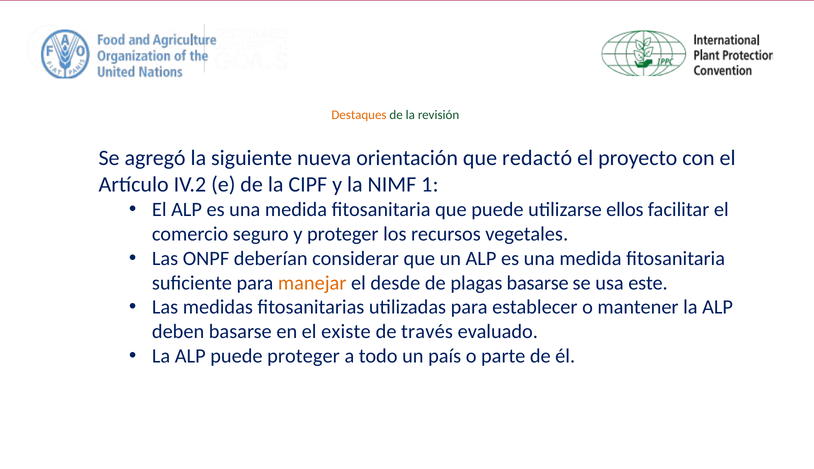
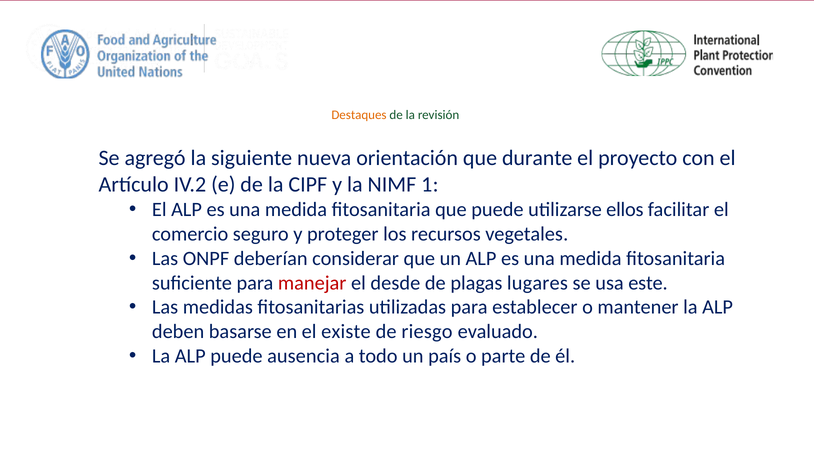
redactó: redactó -> durante (537, 158)
manejar colour: orange -> red (312, 283)
plagas basarse: basarse -> lugares (537, 283)
través: través -> riesgo (427, 332)
puede proteger: proteger -> ausencia (303, 356)
